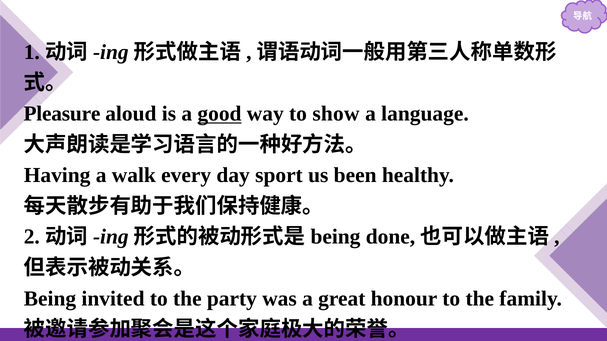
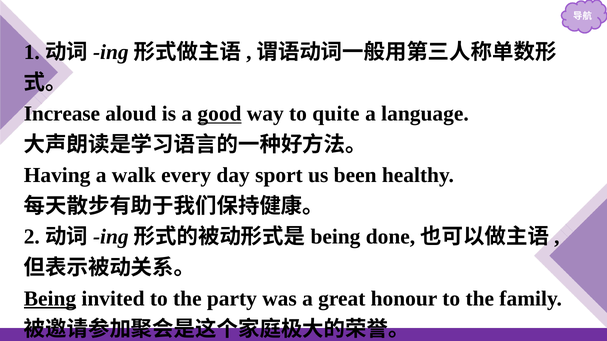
Pleasure: Pleasure -> Increase (62, 114)
show: show -> quite (336, 114)
Being underline: none -> present (50, 299)
